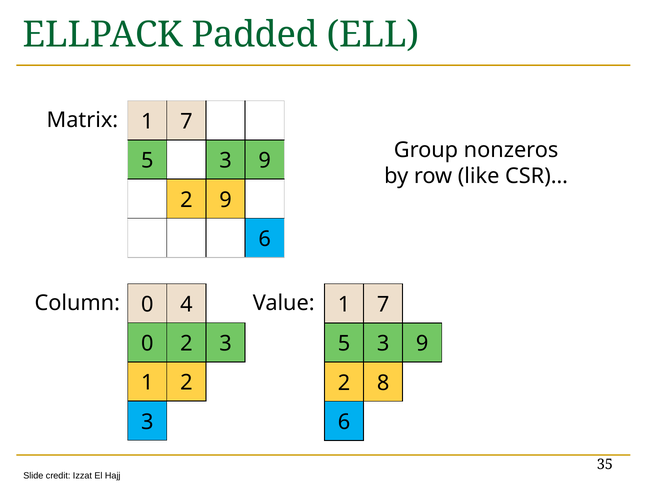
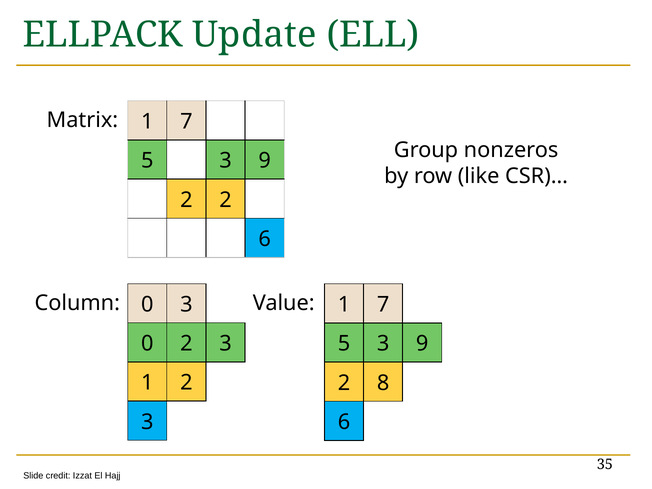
Padded: Padded -> Update (254, 35)
2 9: 9 -> 2 (226, 200)
0 4: 4 -> 3 (186, 305)
